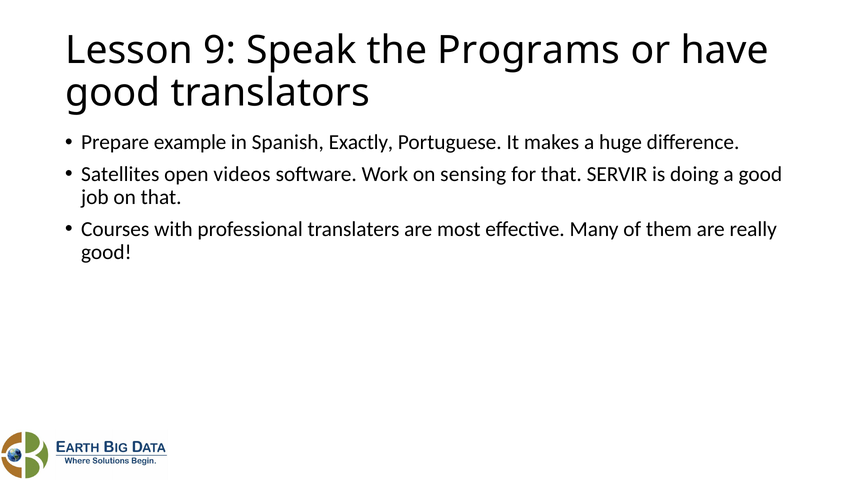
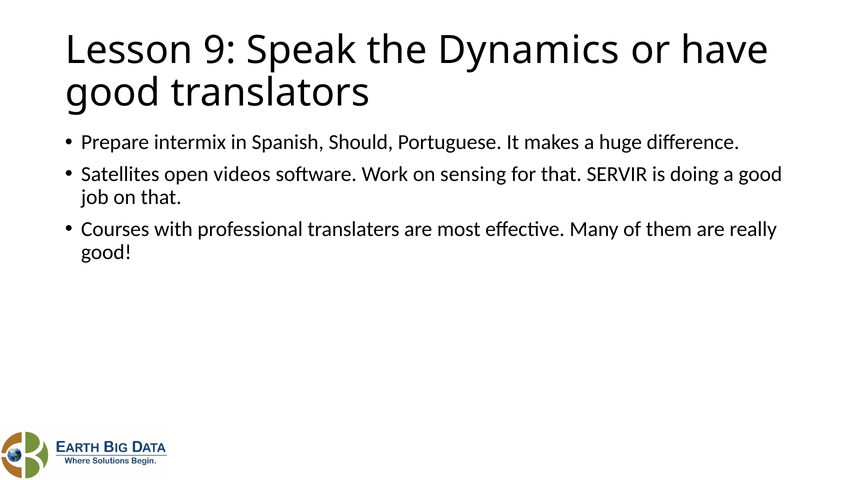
Programs: Programs -> Dynamics (529, 51)
example: example -> intermix (190, 142)
Exactly: Exactly -> Should (361, 142)
